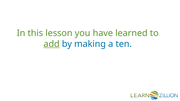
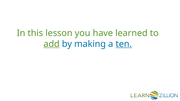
ten underline: none -> present (124, 44)
